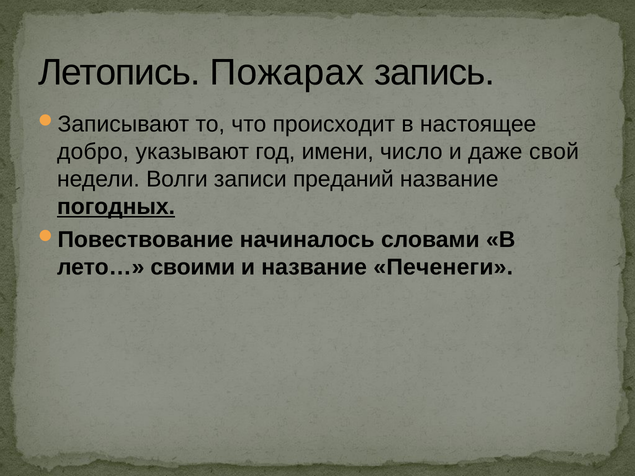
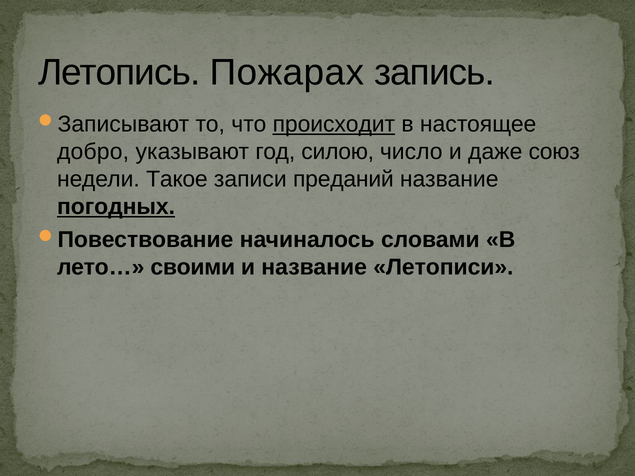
происходит underline: none -> present (334, 124)
имени: имени -> силою (338, 152)
свой: свой -> союз (554, 152)
Волги: Волги -> Такое (177, 179)
Печенеги: Печенеги -> Летописи (443, 267)
